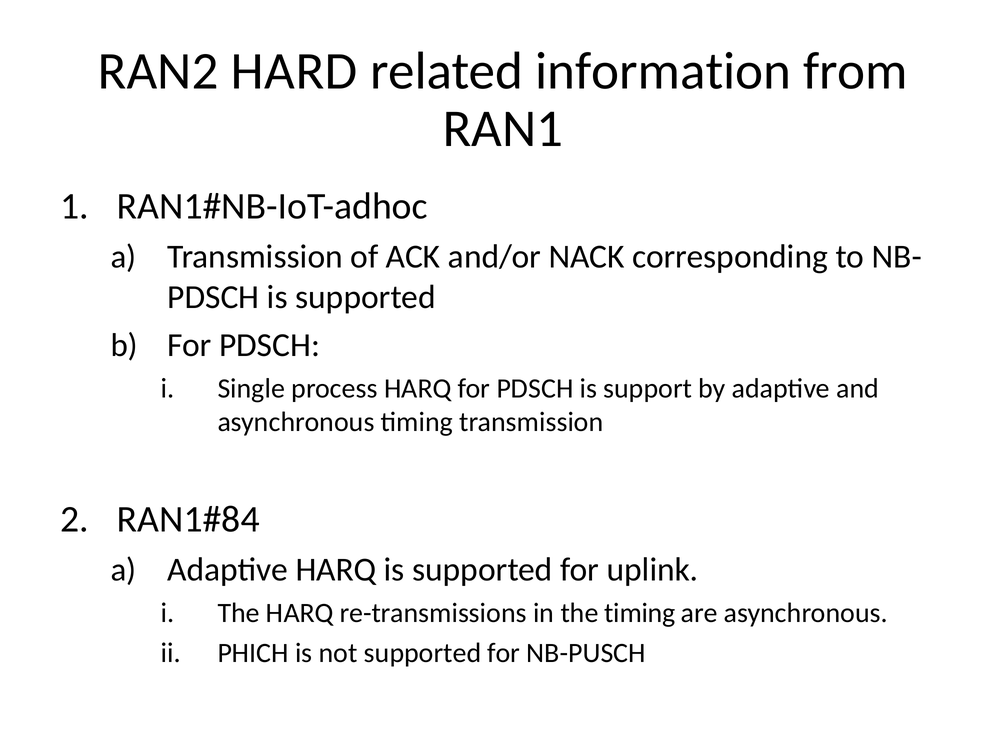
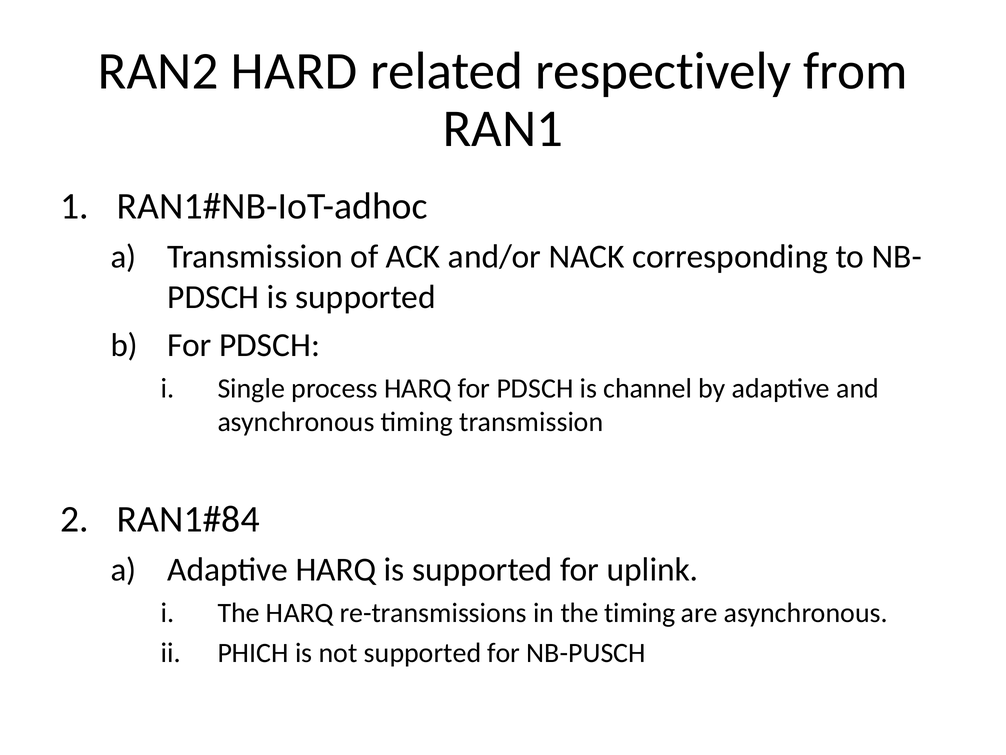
information: information -> respectively (663, 71)
support: support -> channel (648, 388)
